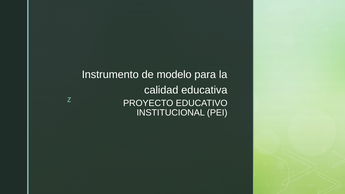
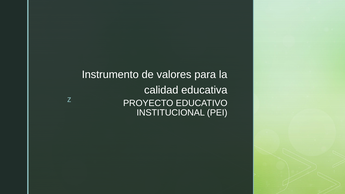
modelo: modelo -> valores (174, 74)
